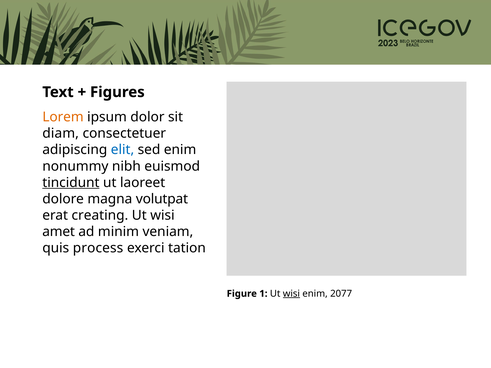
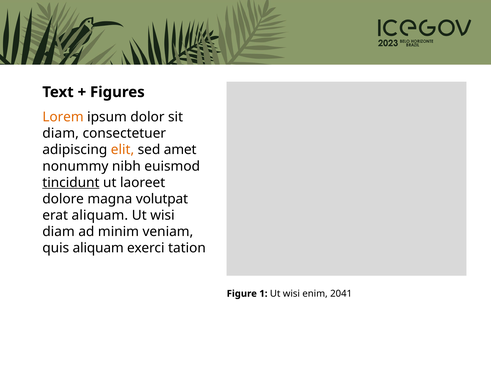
elit colour: blue -> orange (122, 150)
sed enim: enim -> amet (180, 150)
erat creating: creating -> aliquam (100, 215)
amet: amet -> diam (59, 232)
quis process: process -> aliquam (98, 248)
wisi underline: present -> none (291, 294)
2077: 2077 -> 2041 (341, 294)
